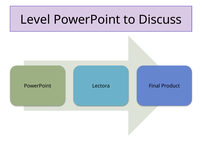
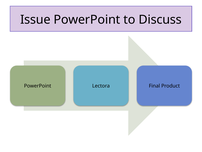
Level: Level -> Issue (35, 20)
